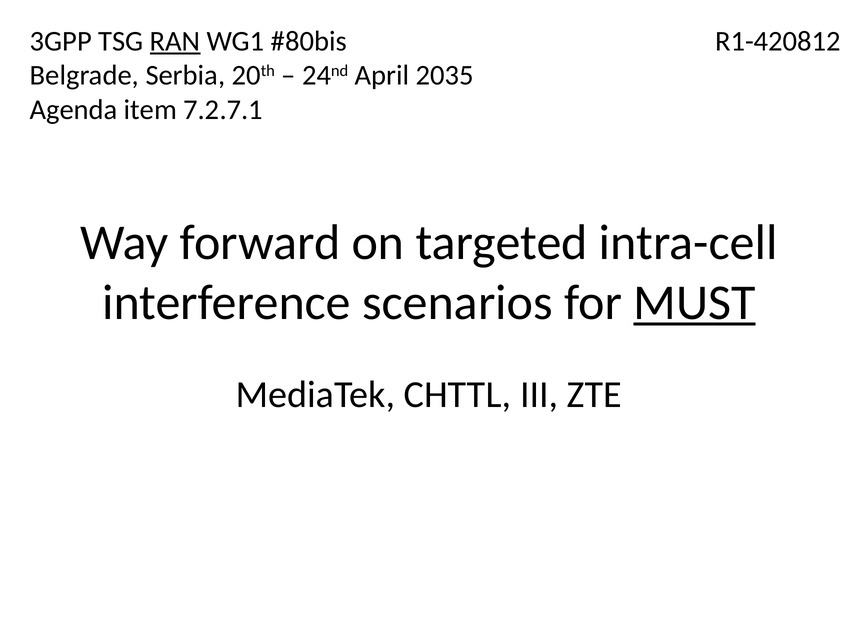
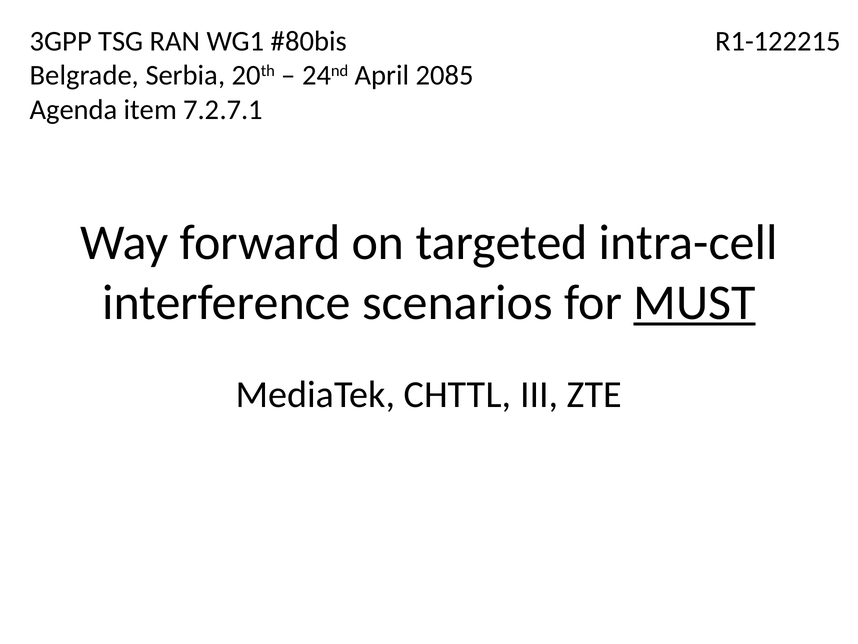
RAN underline: present -> none (175, 41)
R1-420812: R1-420812 -> R1-122215 (778, 41)
2035: 2035 -> 2085 (445, 75)
